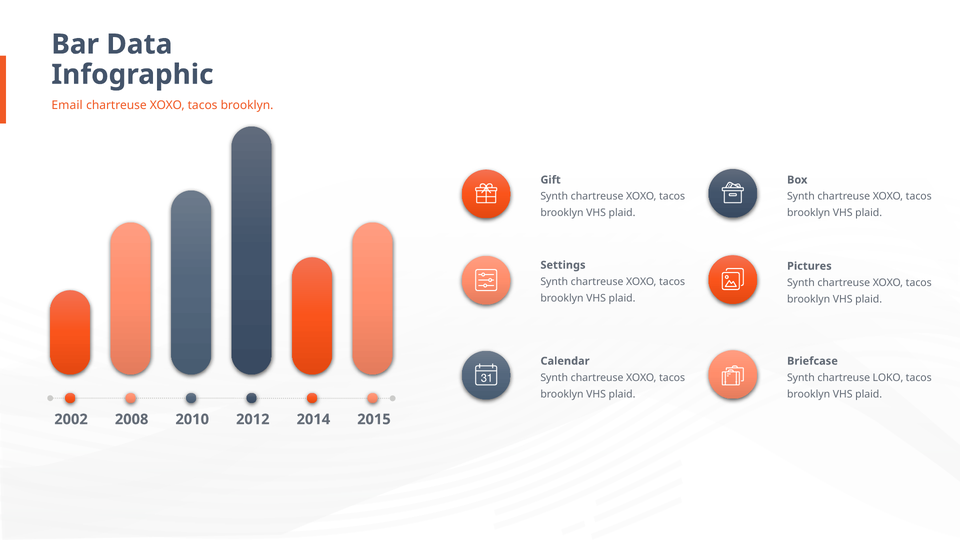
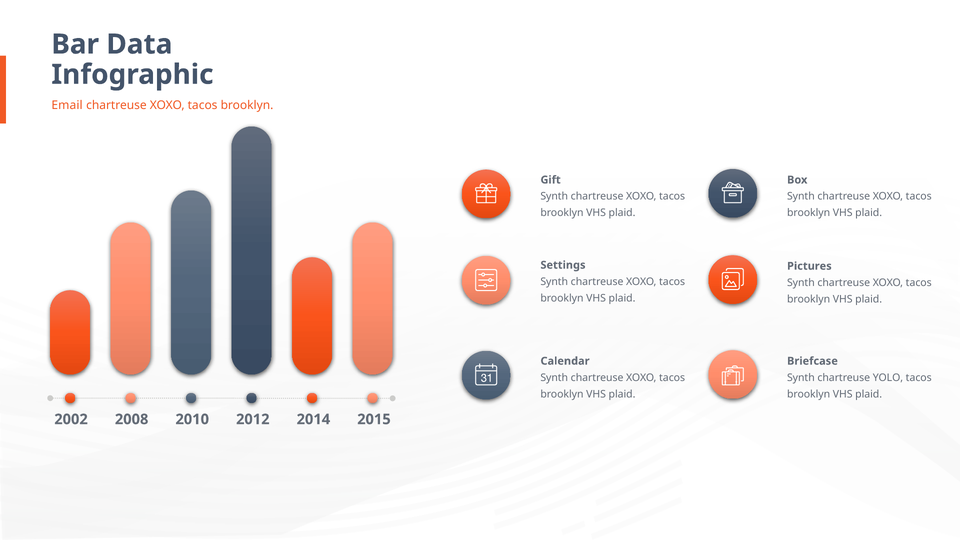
LOKO: LOKO -> YOLO (888, 378)
